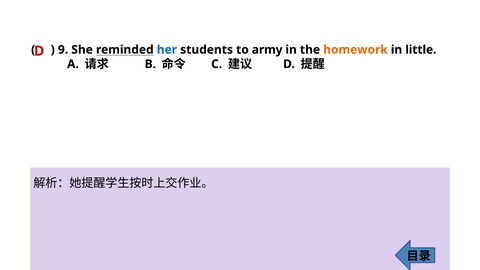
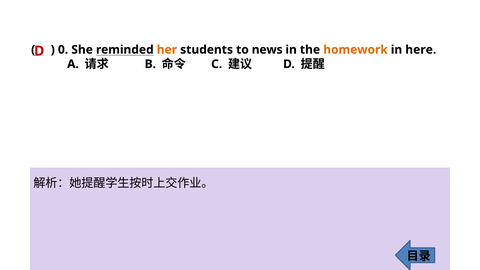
9: 9 -> 0 (63, 50)
her colour: blue -> orange (167, 50)
army: army -> news (267, 50)
little: little -> here (421, 50)
